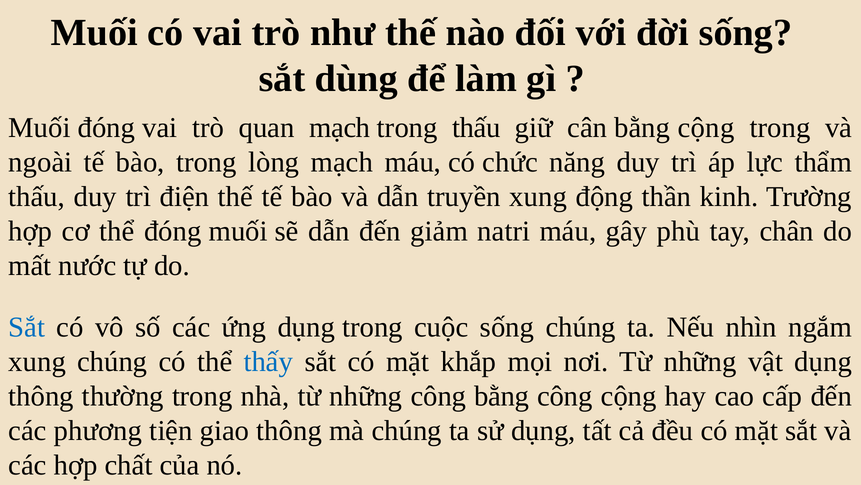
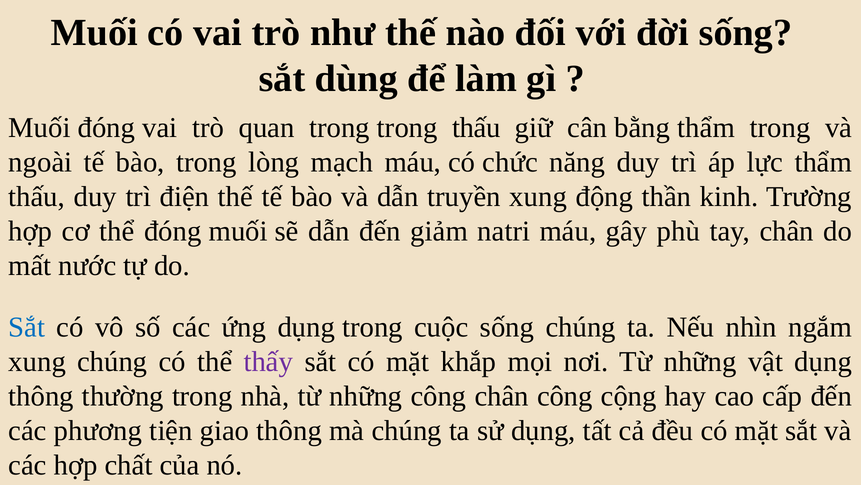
quan mạch: mạch -> trong (340, 128)
bằng cộng: cộng -> thẩm (706, 128)
thấy colour: blue -> purple (268, 361)
công bằng: bằng -> chân (502, 396)
